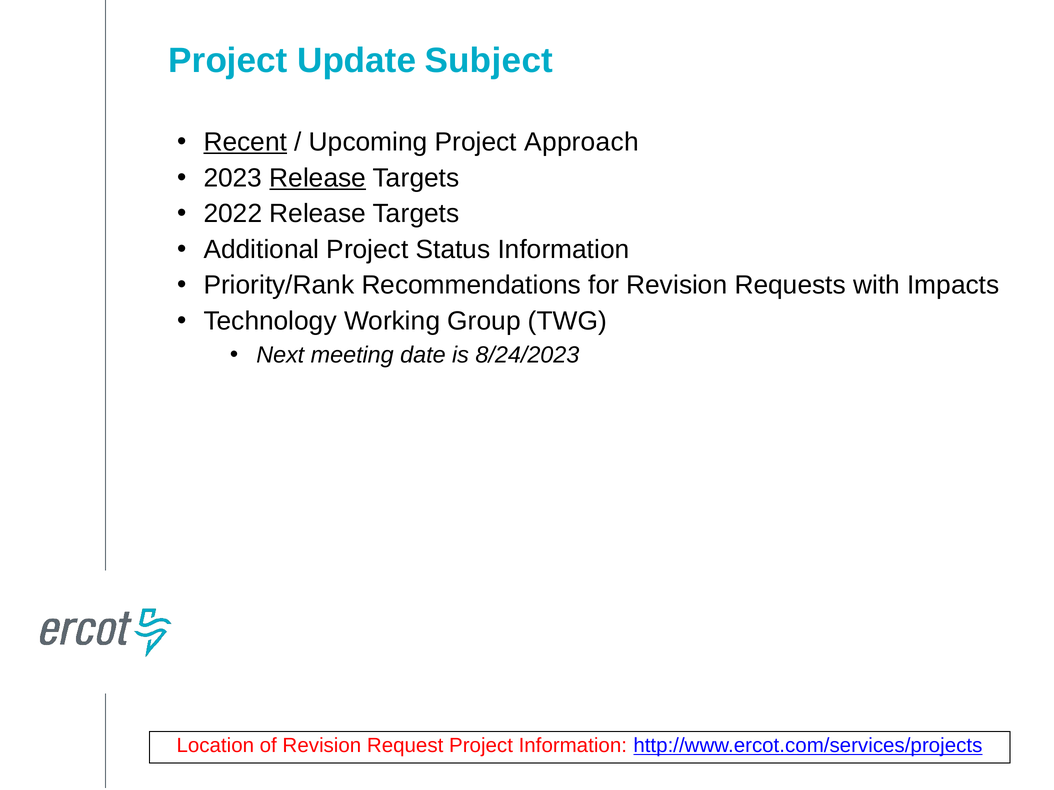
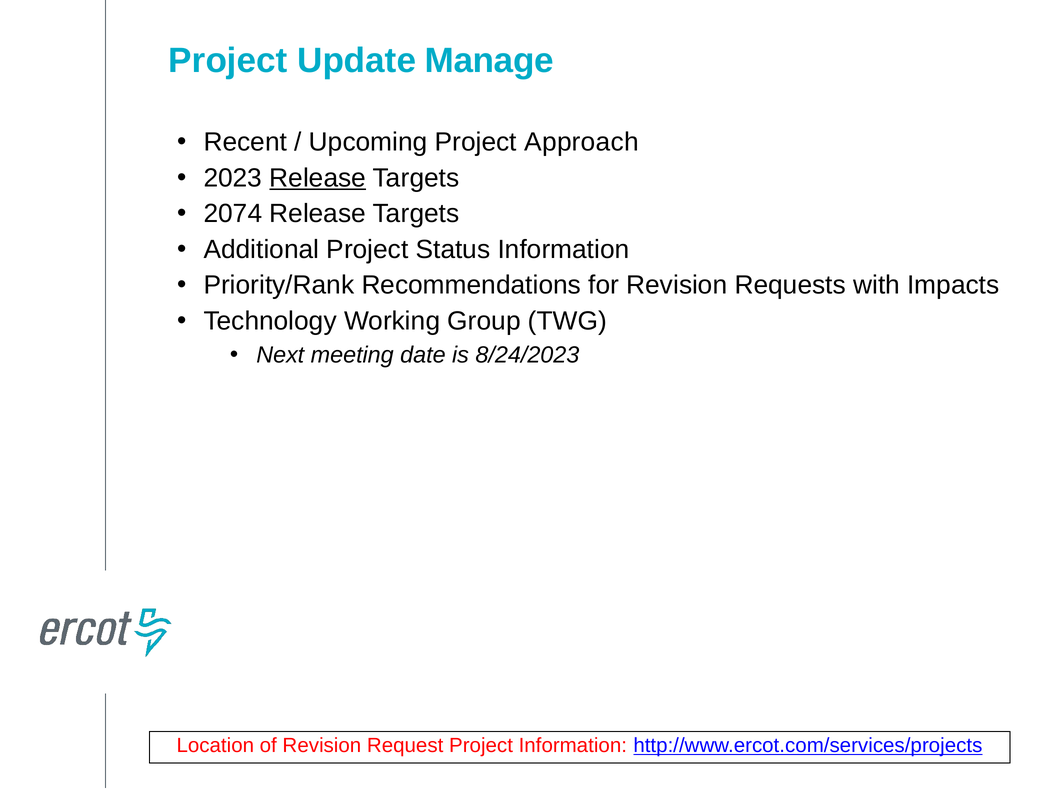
Subject: Subject -> Manage (489, 61)
Recent underline: present -> none (245, 142)
2022: 2022 -> 2074 (233, 214)
